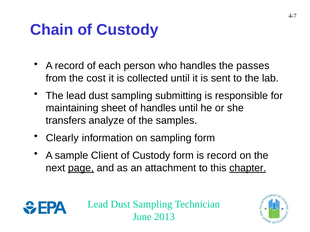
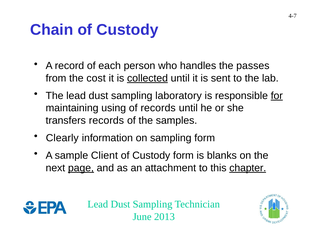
collected underline: none -> present (147, 78)
submitting: submitting -> laboratory (179, 96)
for underline: none -> present (277, 96)
sheet: sheet -> using (114, 108)
of handles: handles -> records (158, 108)
transfers analyze: analyze -> records (106, 121)
is record: record -> blanks (222, 156)
